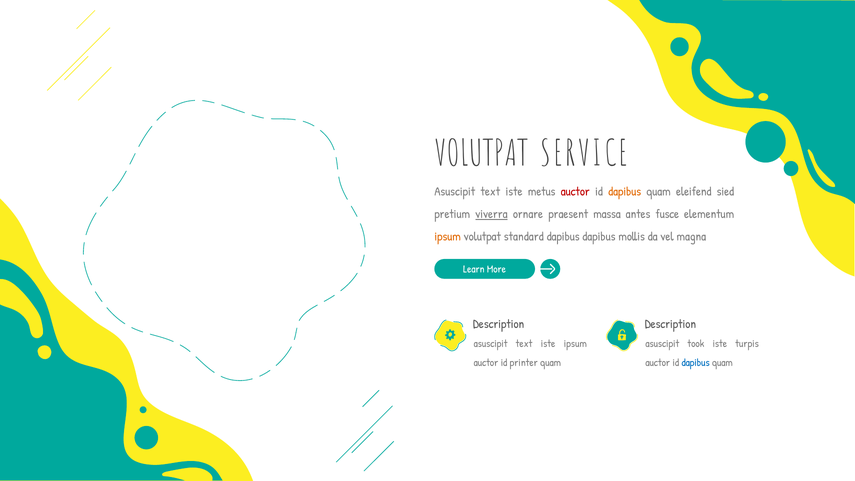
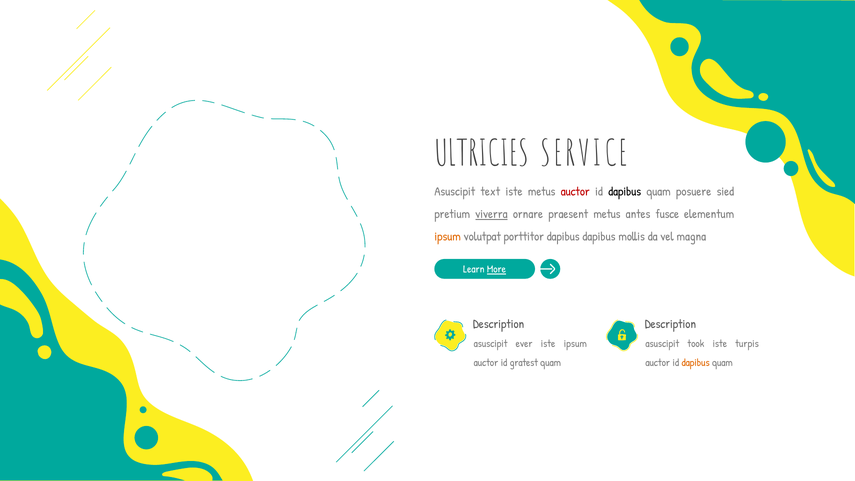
VOLUTPAT: VOLUTPAT -> ULTRICIES (482, 154)
dapibus colour: orange -> black (625, 192)
eleifend: eleifend -> posuere (694, 192)
praesent massa: massa -> metus (607, 214)
standard: standard -> porttitor (524, 237)
More underline: none -> present (496, 269)
text: text -> ever (524, 344)
printer: printer -> gratest (524, 363)
dapibus colour: blue -> orange (696, 363)
